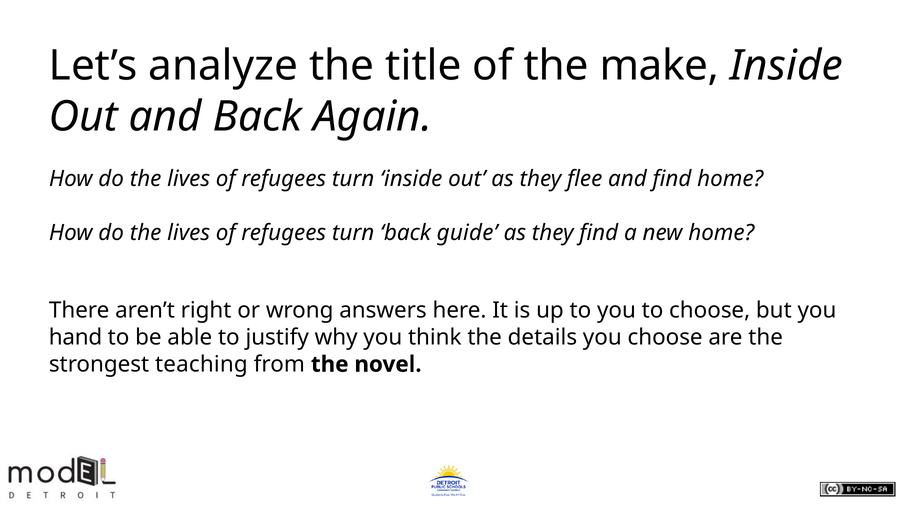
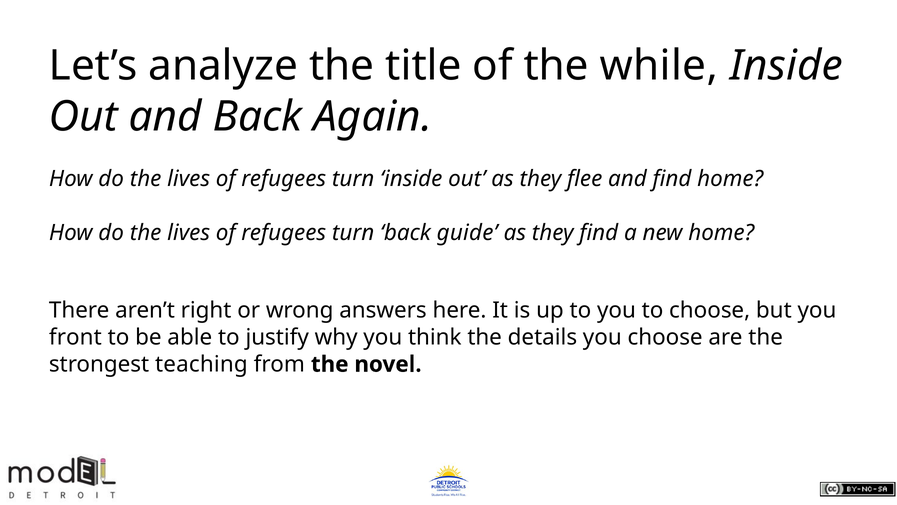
make: make -> while (659, 66)
hand: hand -> front (75, 337)
